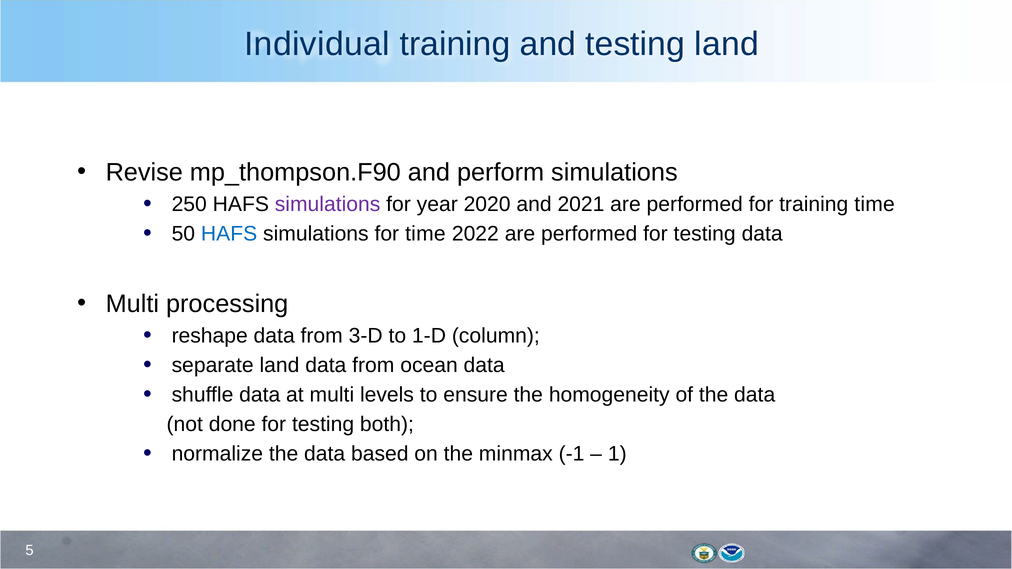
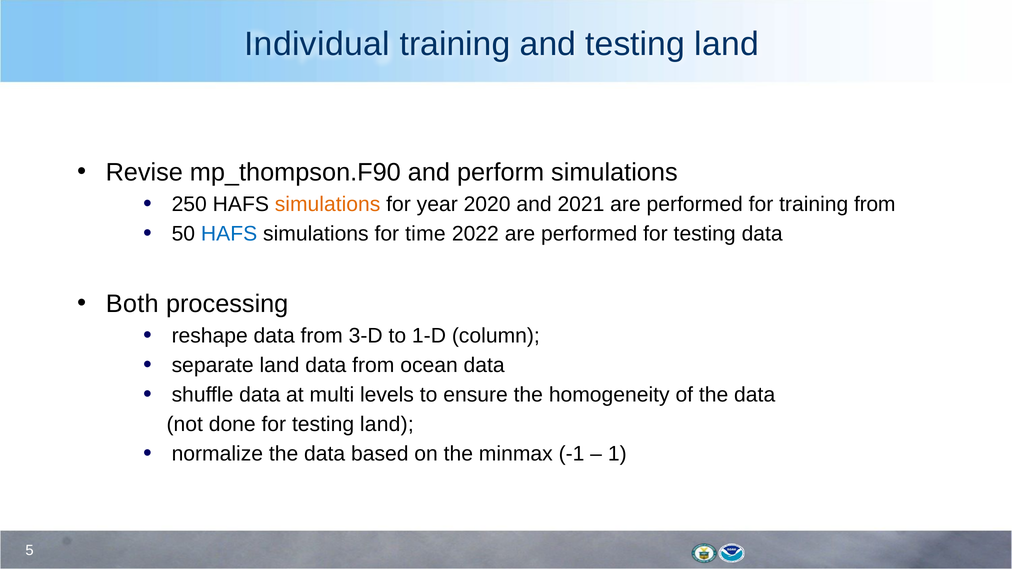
simulations colour: purple -> orange (328, 204)
training time: time -> from (875, 204)
Multi: Multi -> Both (132, 304)
for testing both: both -> land (387, 424)
